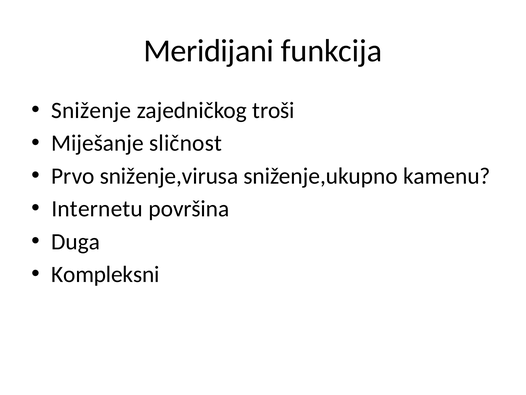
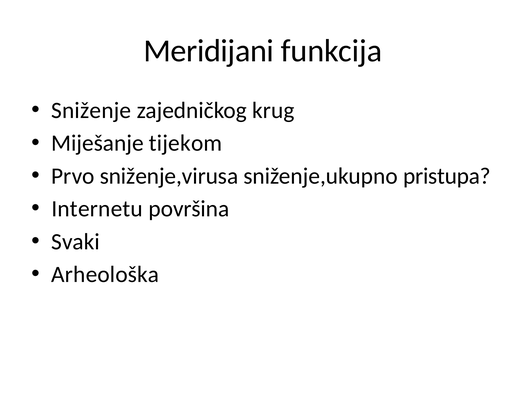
troši: troši -> krug (273, 110)
sličnost: sličnost -> tijekom (186, 143)
kamenu: kamenu -> pristupa (447, 176)
Duga: Duga -> Svaki (76, 241)
Kompleksni: Kompleksni -> Arheološka (105, 274)
